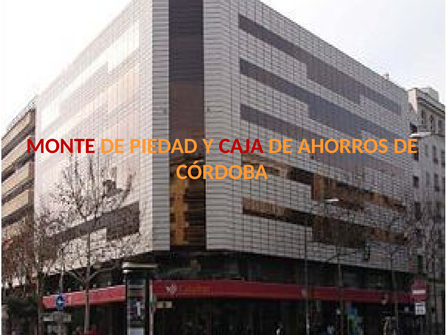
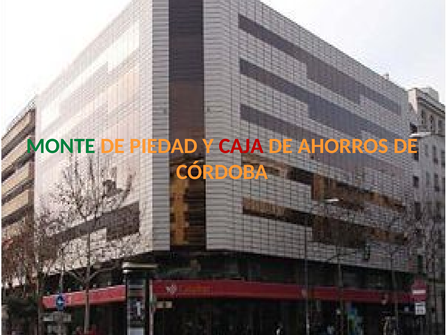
MONTE colour: red -> green (61, 146)
